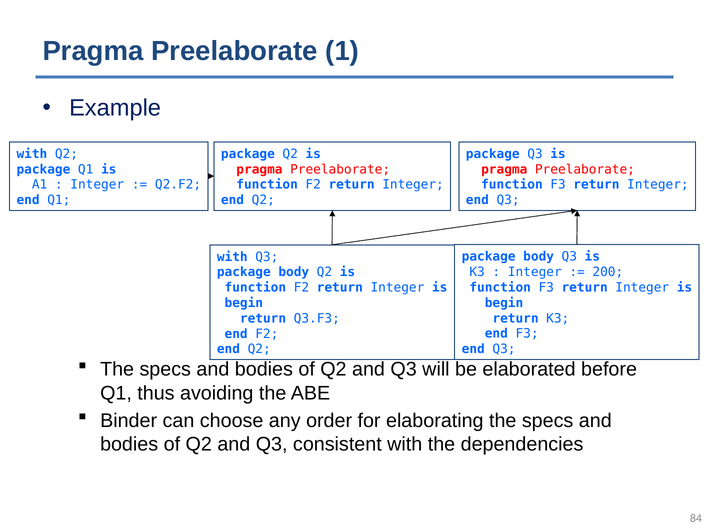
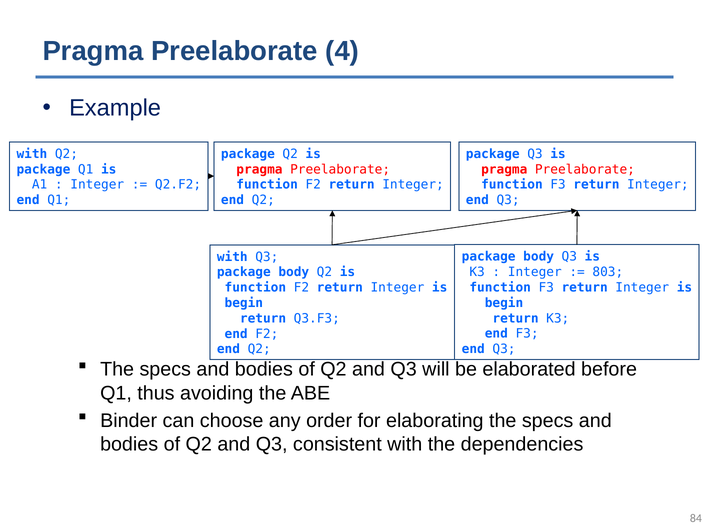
1: 1 -> 4 (342, 51)
200: 200 -> 803 (608, 272)
